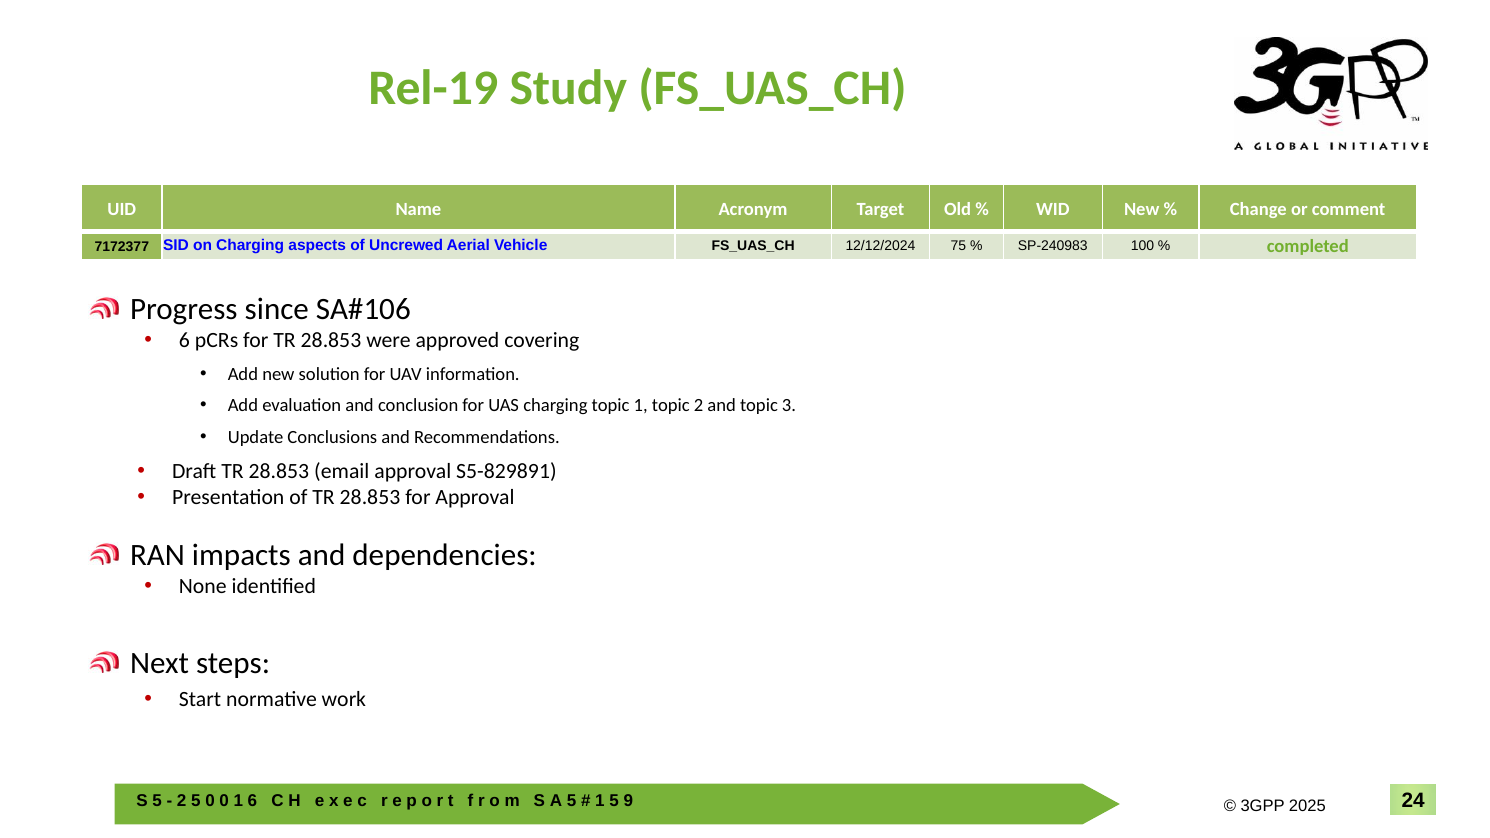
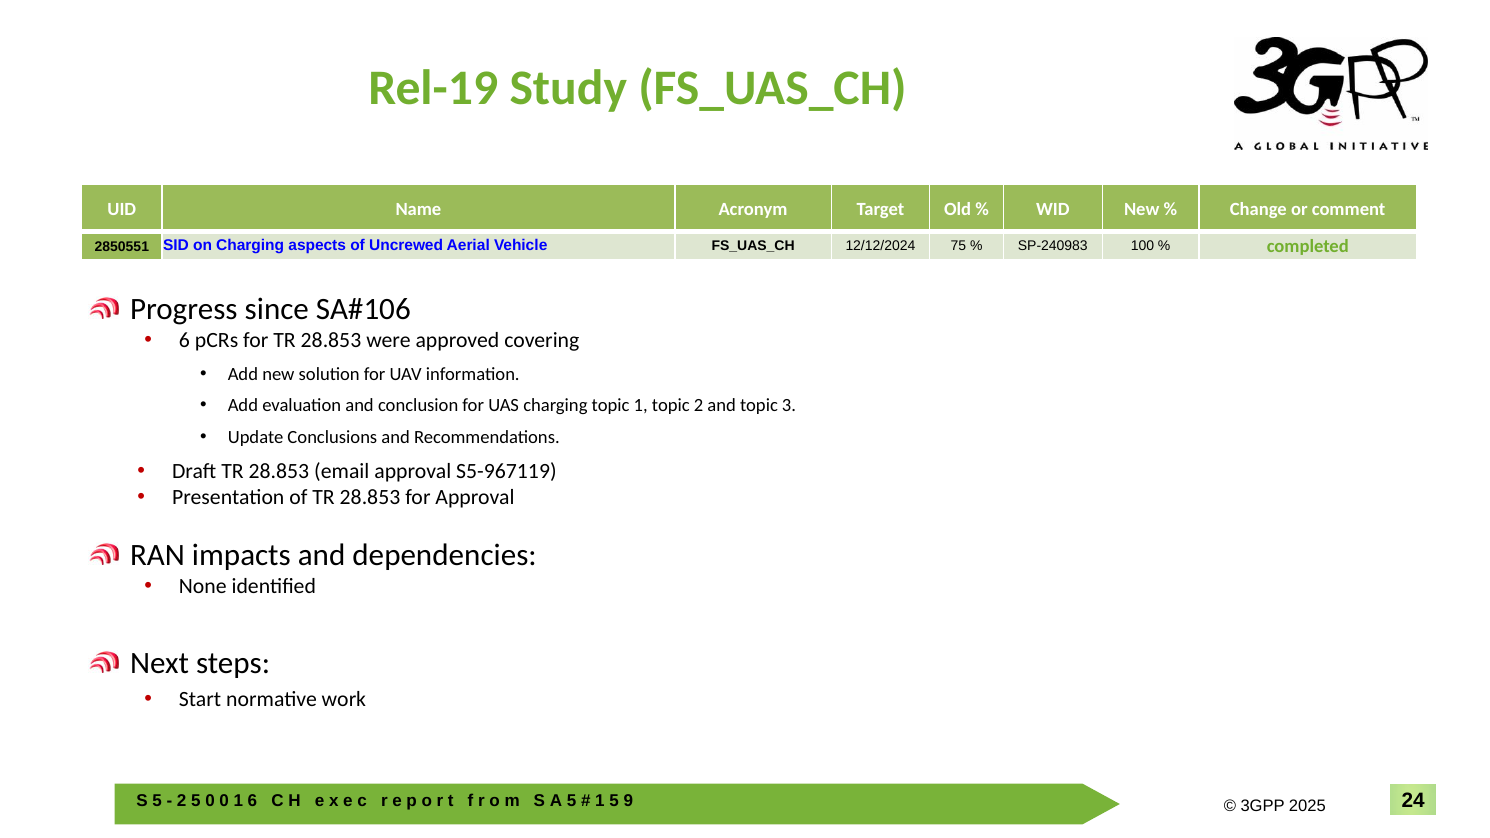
7172377: 7172377 -> 2850551 (122, 247)
S5-829891: S5-829891 -> S5-967119 (506, 471)
